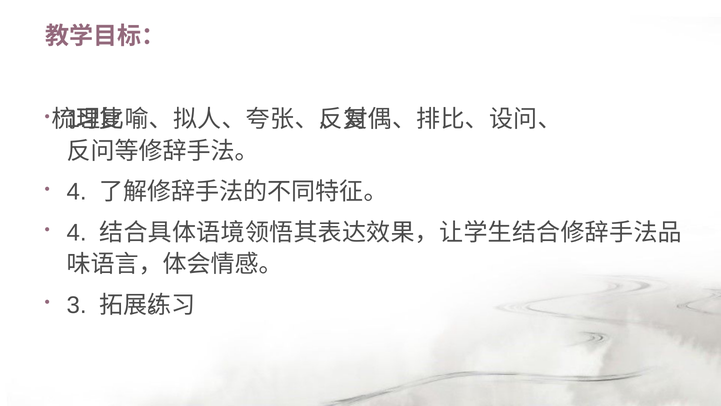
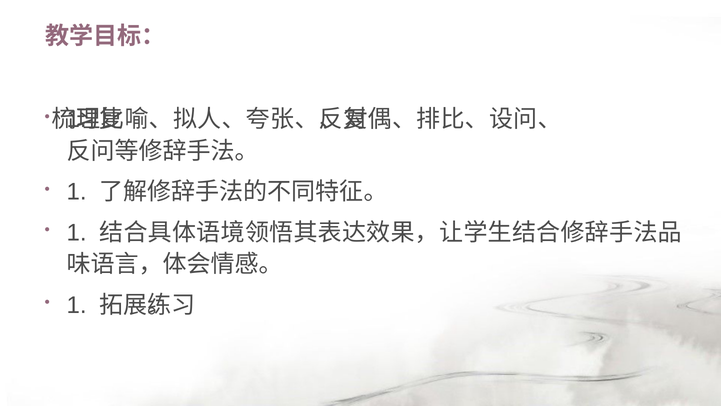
4: 4 -> 1 (77, 192)
4: 4 -> 1 (77, 233)
3: 3 -> 1 (77, 305)
